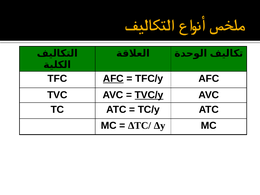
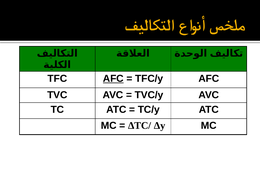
TVC/y underline: present -> none (149, 95)
